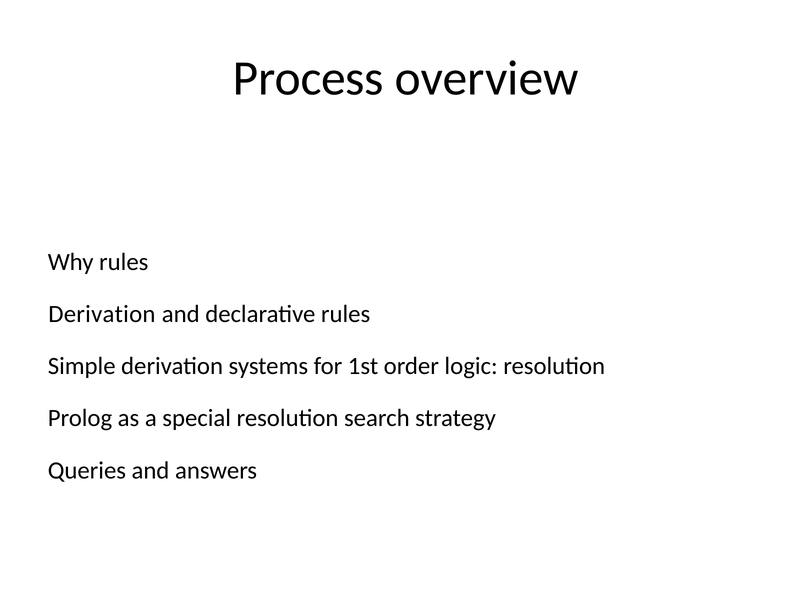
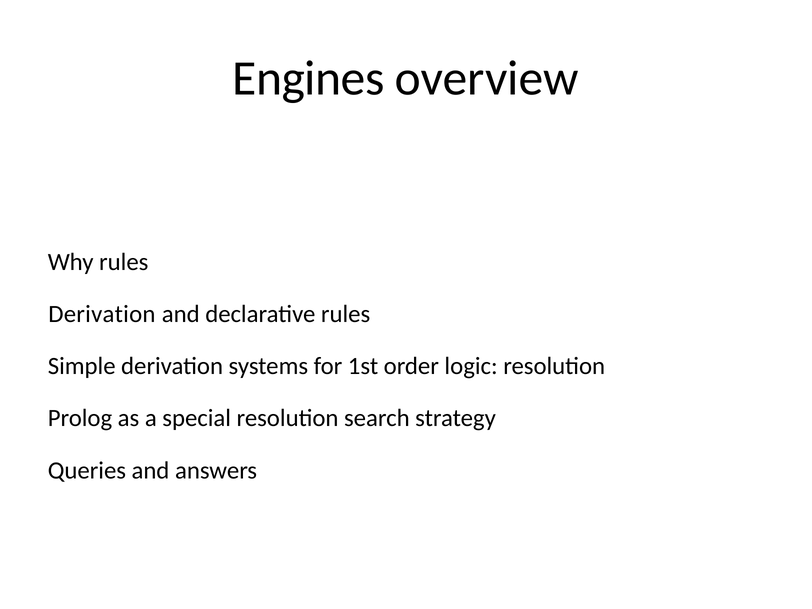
Process: Process -> Engines (308, 79)
